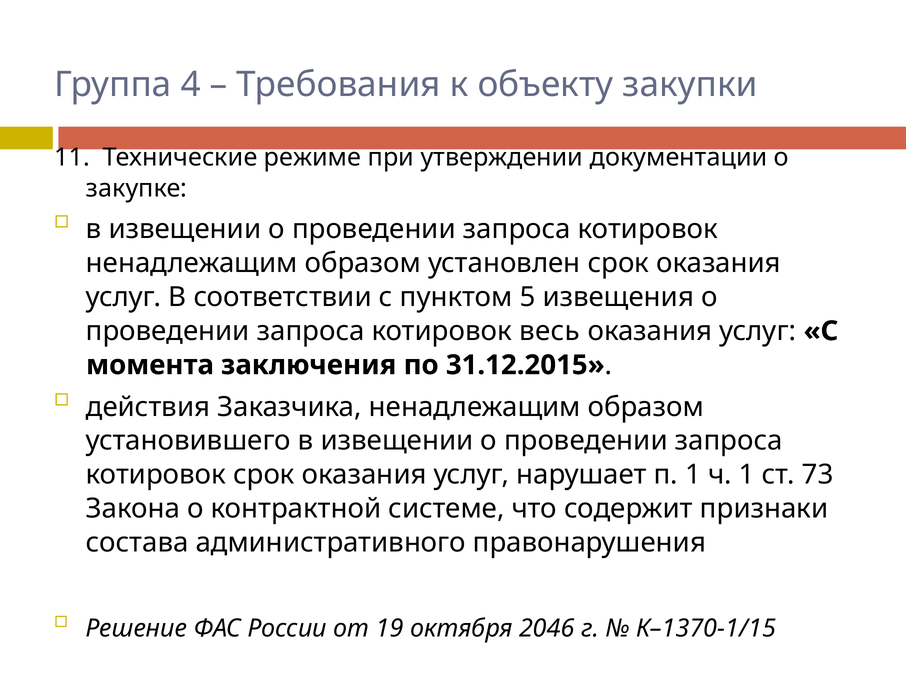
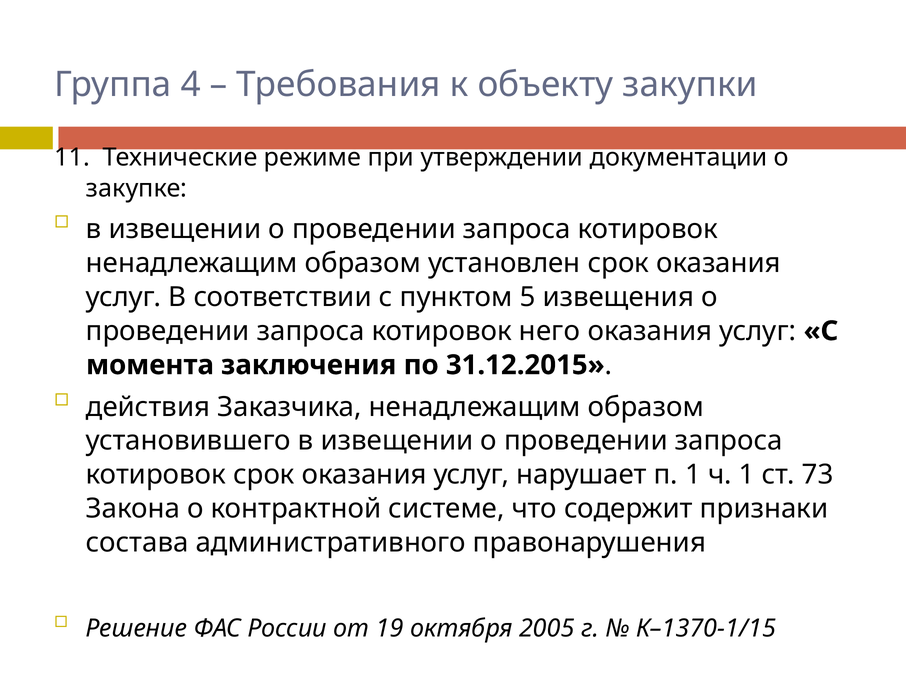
весь: весь -> него (550, 331)
2046: 2046 -> 2005 (547, 629)
